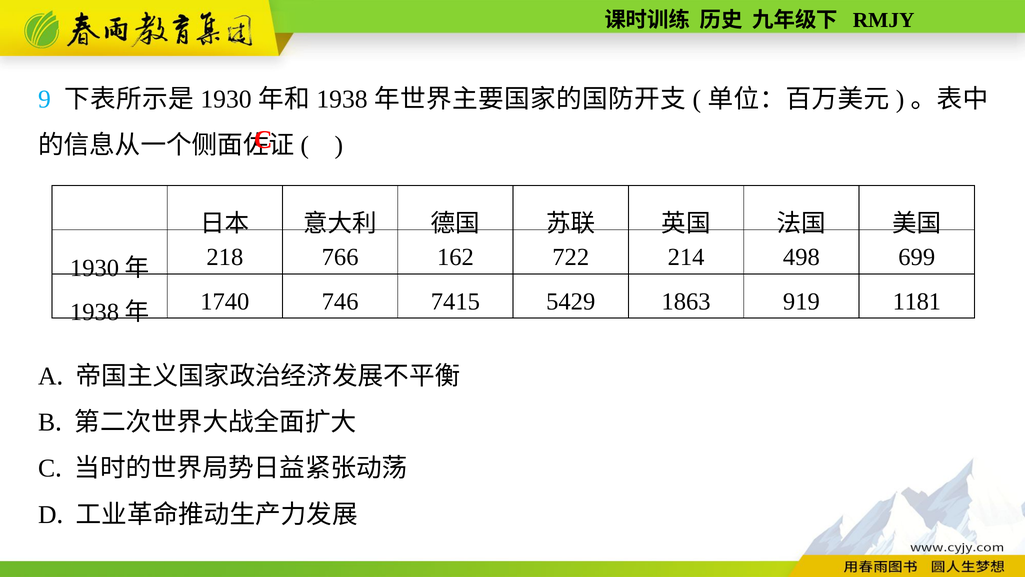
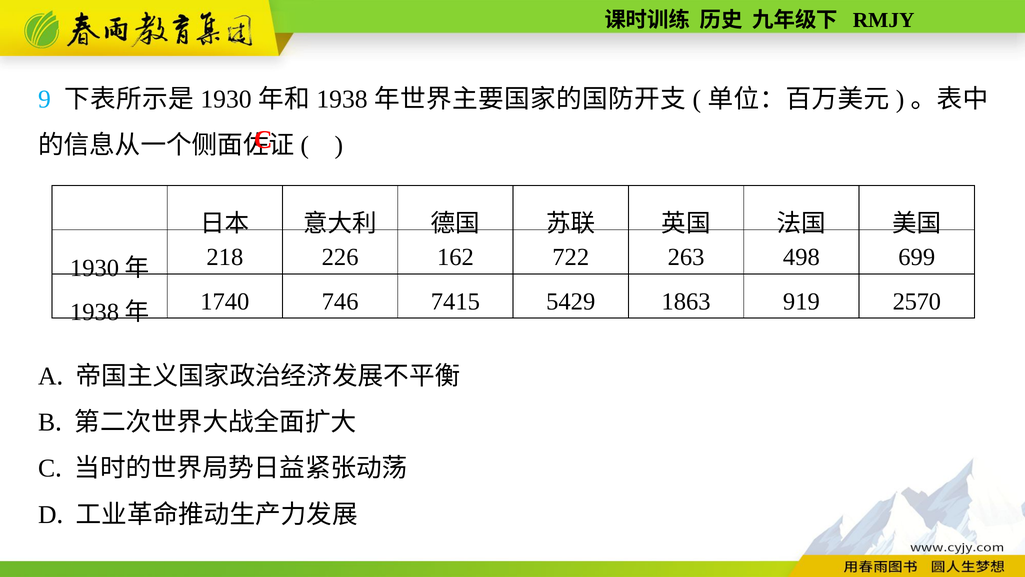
766: 766 -> 226 (340, 257)
214: 214 -> 263 (686, 257)
1181: 1181 -> 2570 (917, 301)
